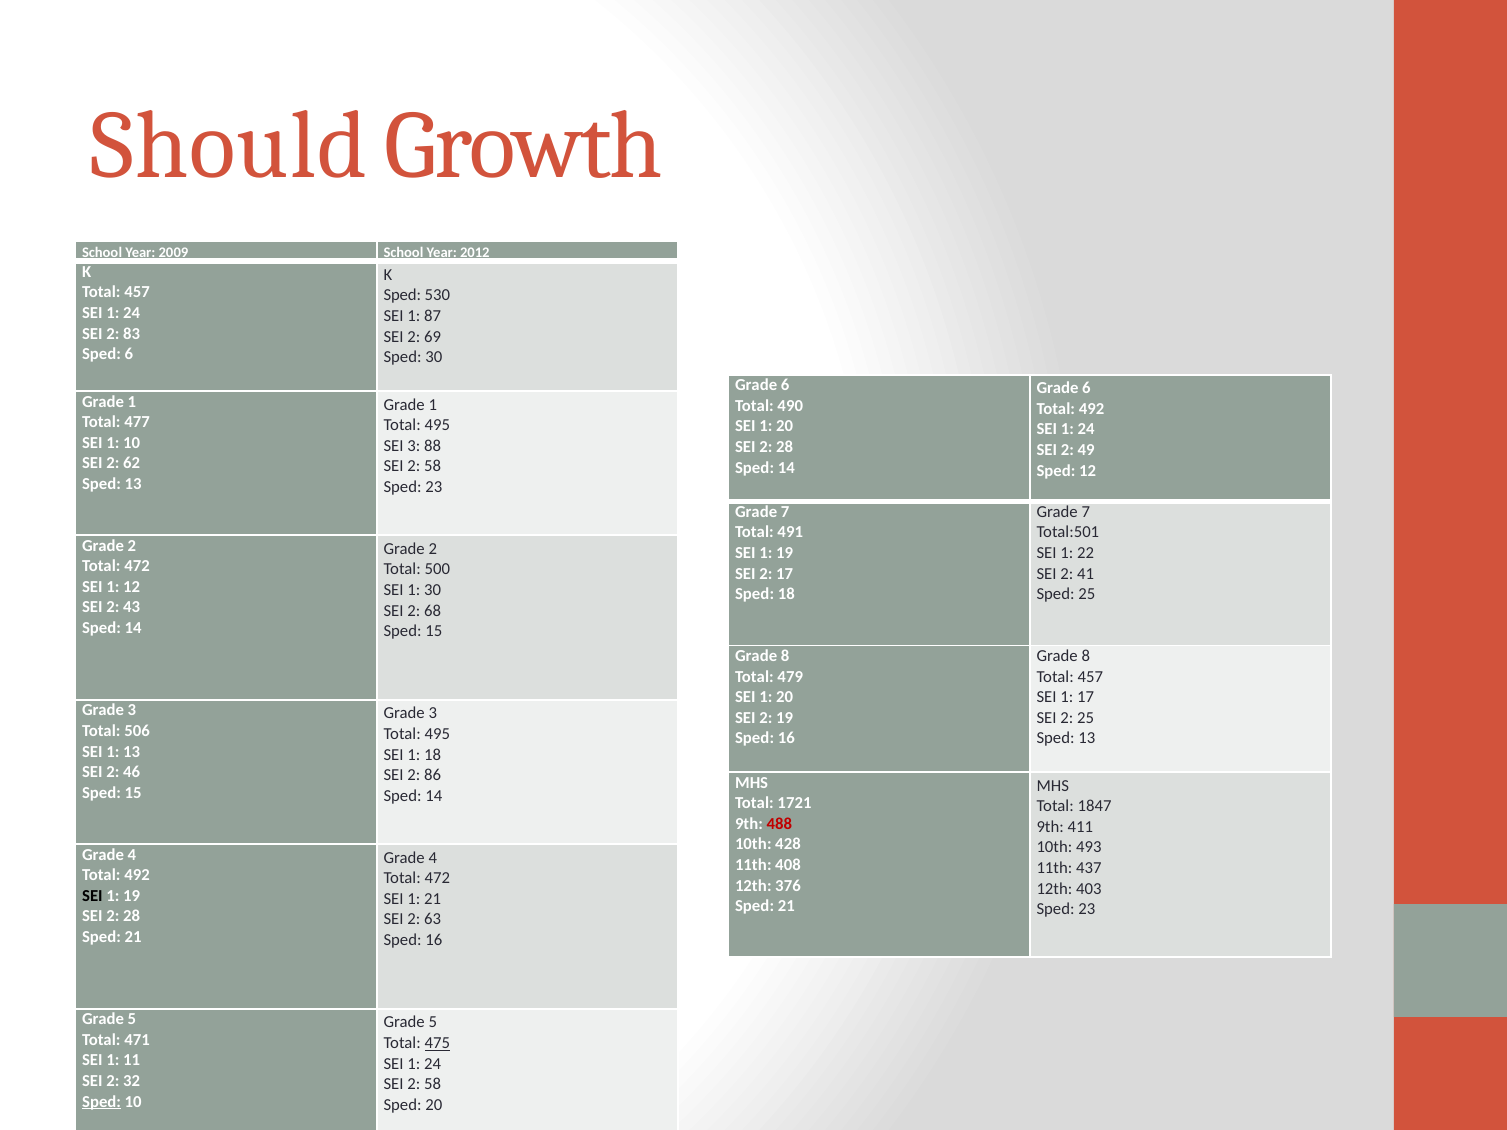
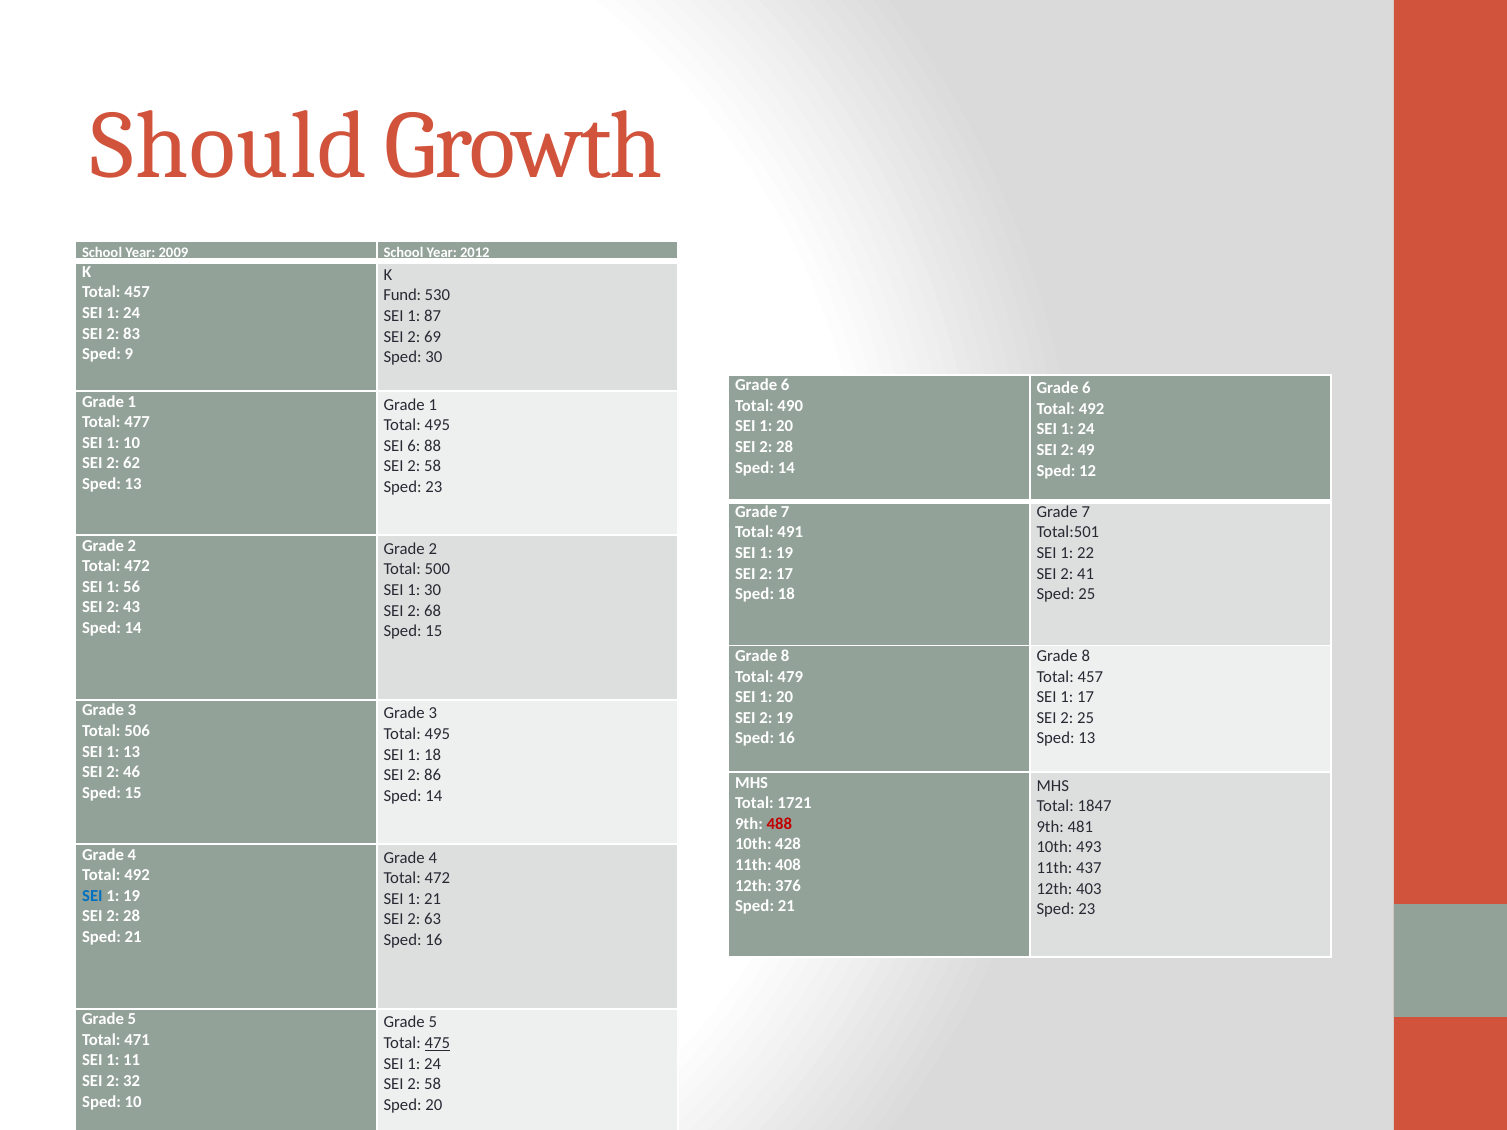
Sped: Sped -> Fund (402, 296)
Sped 6: 6 -> 9 (129, 354)
SEI 3: 3 -> 6 (414, 446)
1 12: 12 -> 56 (132, 587)
411: 411 -> 481 (1080, 827)
SEI colour: black -> blue (92, 896)
Sped underline: present -> none (102, 1102)
